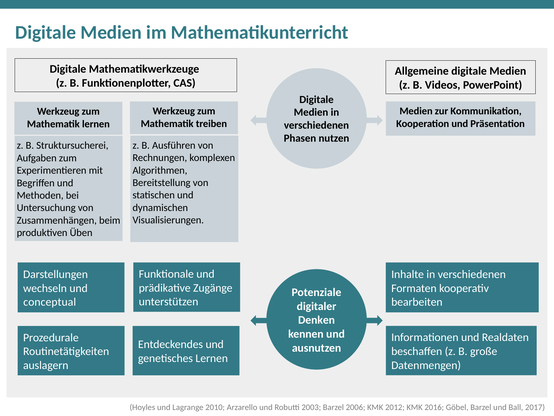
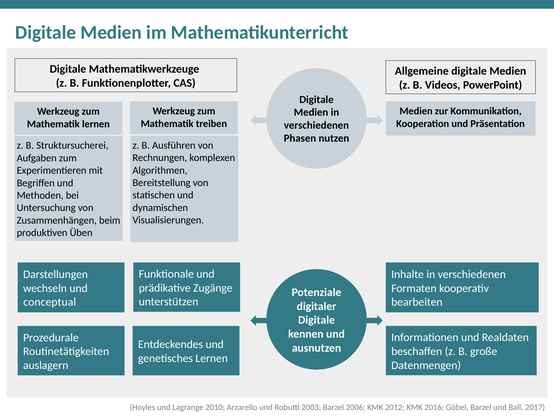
Denken: Denken -> Digitale (317, 320)
